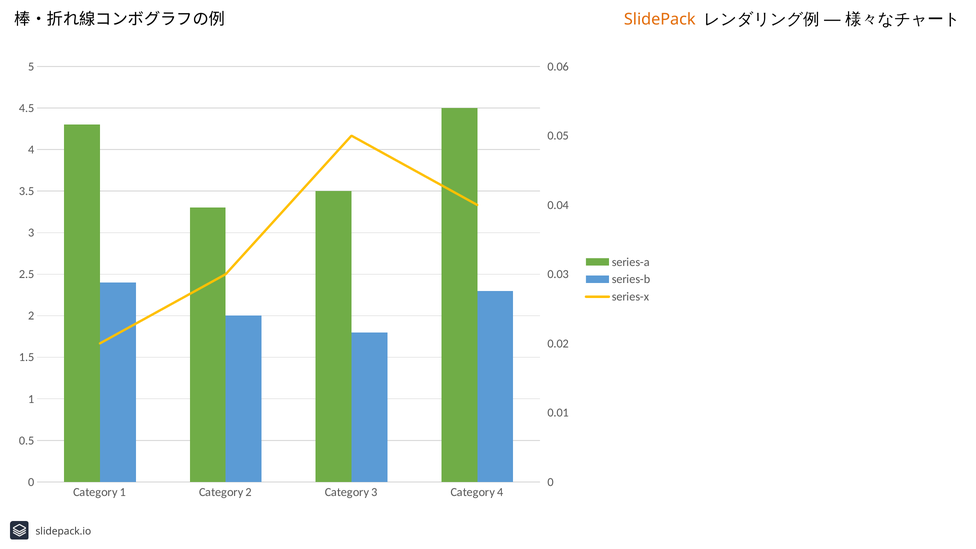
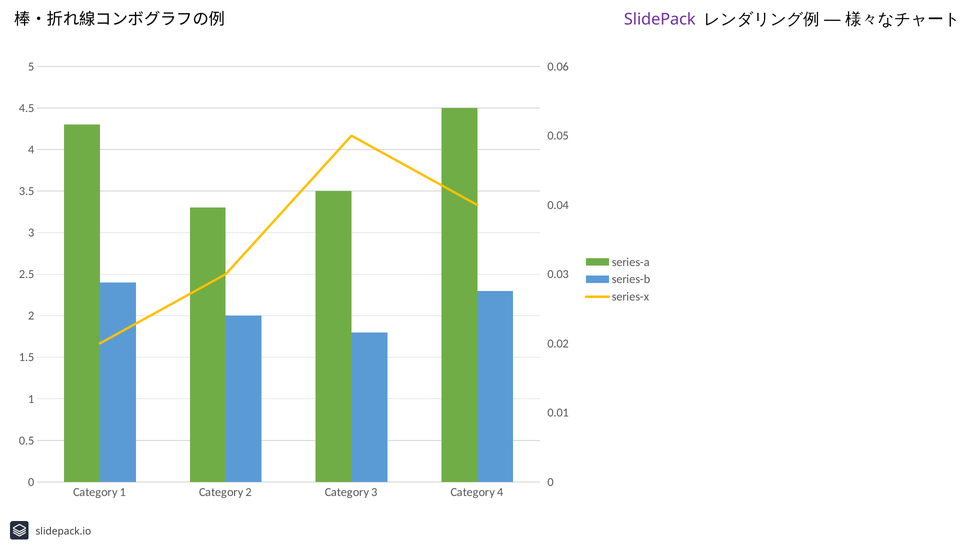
SlidePack colour: orange -> purple (660, 19)
